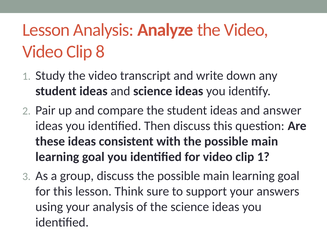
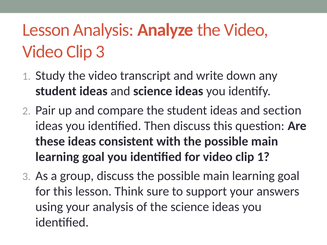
Clip 8: 8 -> 3 (100, 52)
answer: answer -> section (282, 110)
